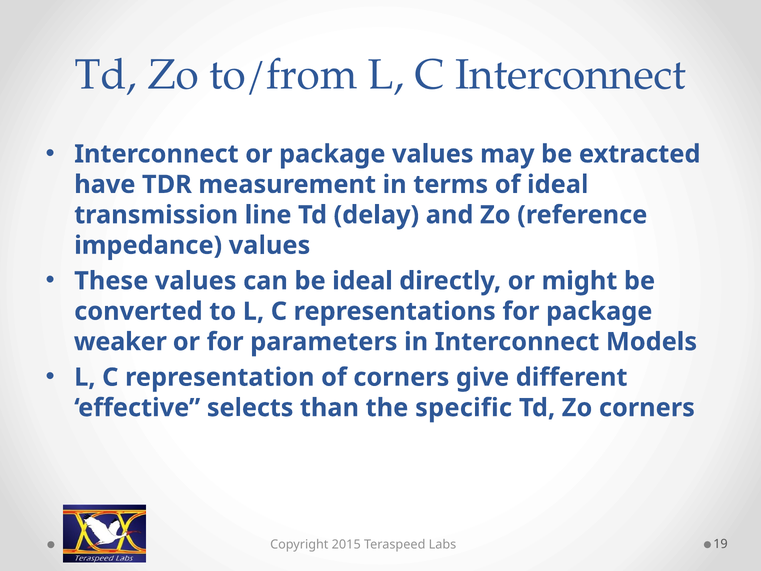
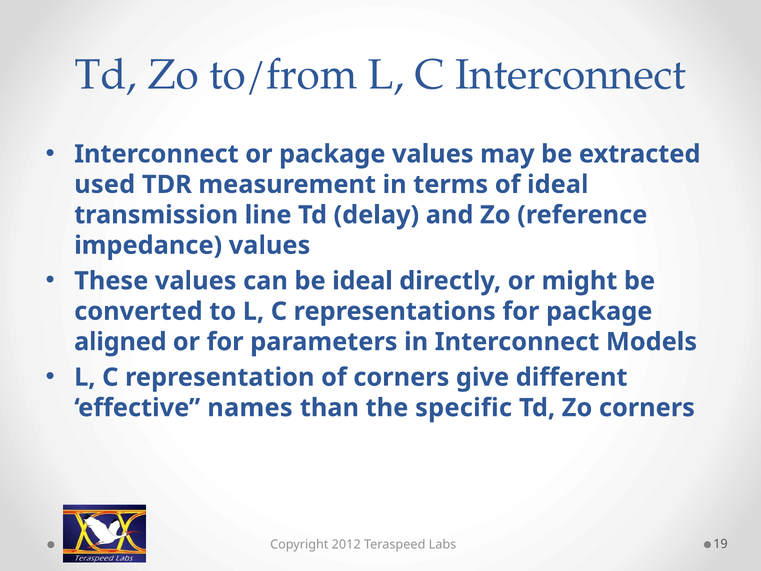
have: have -> used (105, 184)
weaker: weaker -> aligned (120, 342)
selects: selects -> names (250, 408)
2015: 2015 -> 2012 (346, 544)
